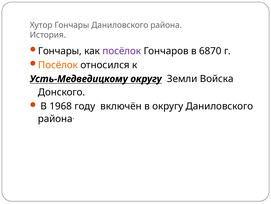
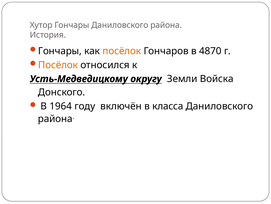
посёлок colour: purple -> orange (122, 51)
6870: 6870 -> 4870 (210, 51)
1968: 1968 -> 1964 (61, 106)
в округу: округу -> класса (168, 106)
